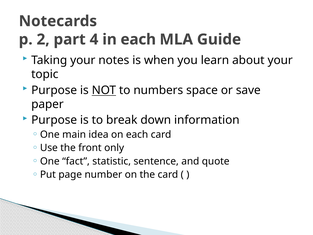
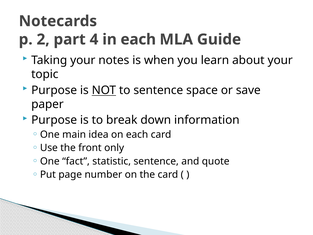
to numbers: numbers -> sentence (158, 90)
